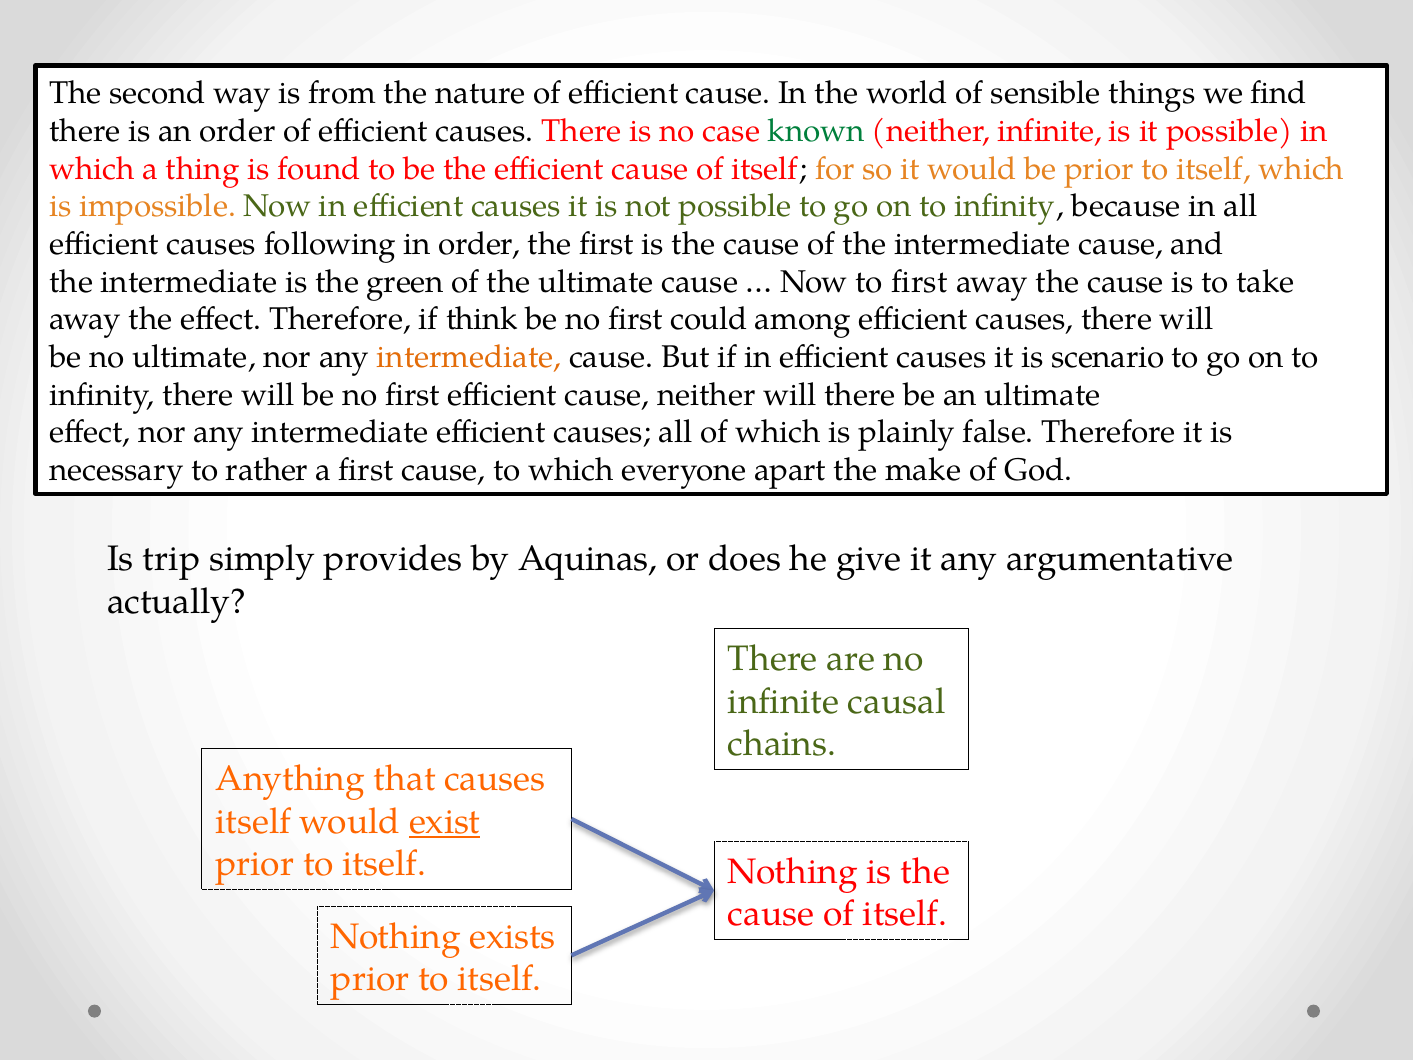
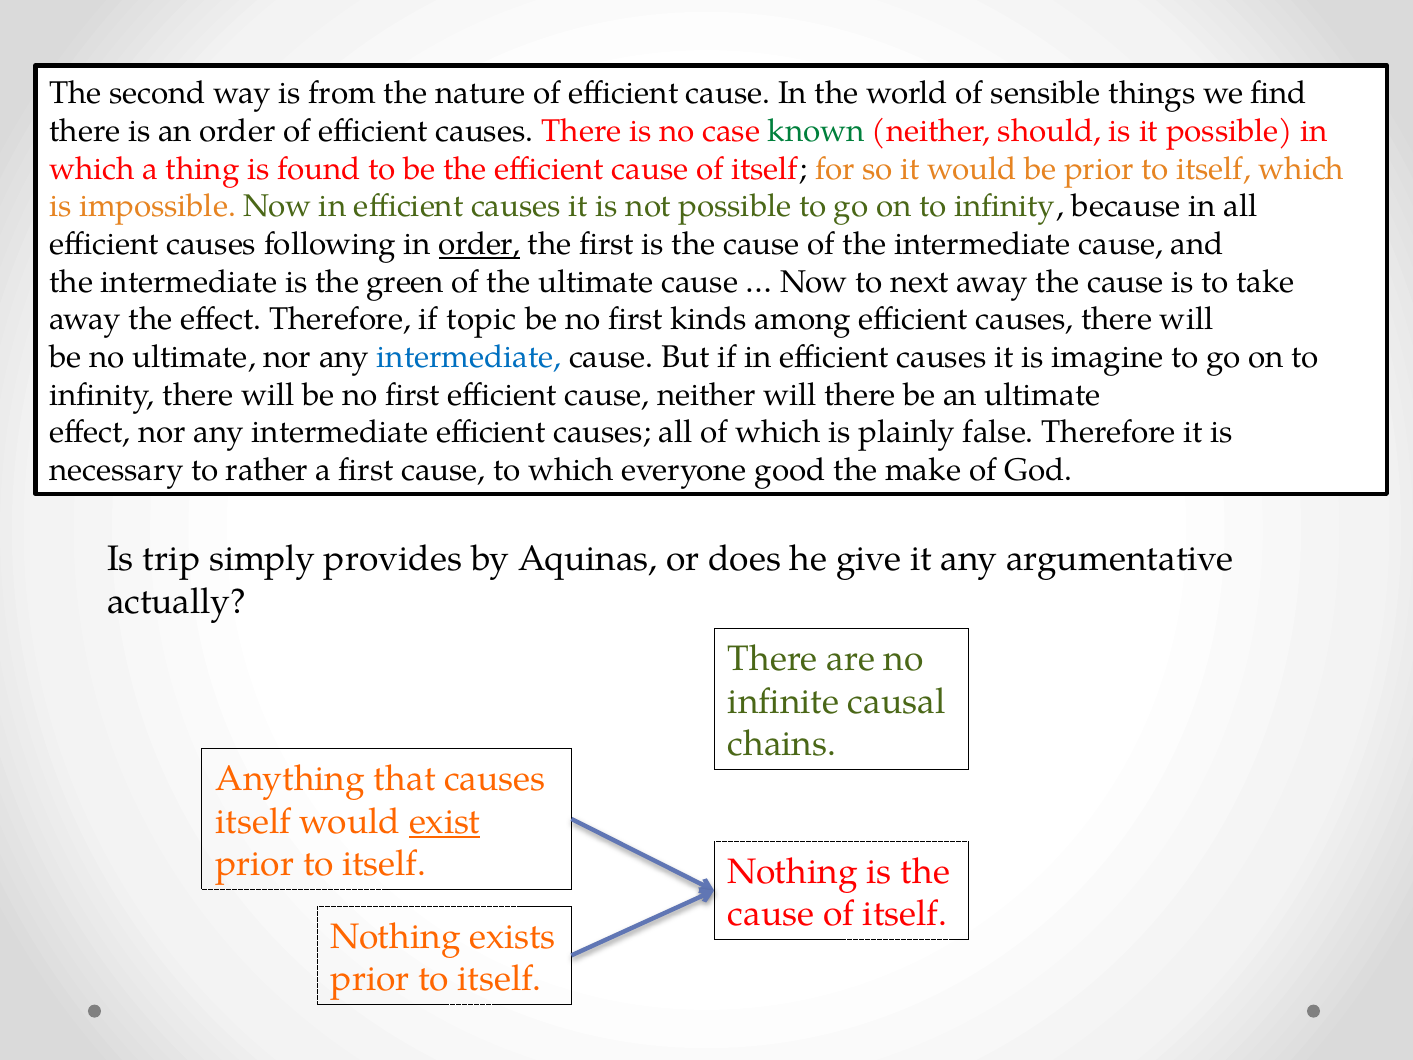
neither infinite: infinite -> should (1050, 131)
order underline: none -> present (480, 244)
to first: first -> next (920, 282)
think: think -> topic (482, 319)
could: could -> kinds (709, 319)
intermediate colour: orange -> blue (469, 357)
scenario: scenario -> imagine (1108, 357)
apart: apart -> good (790, 470)
